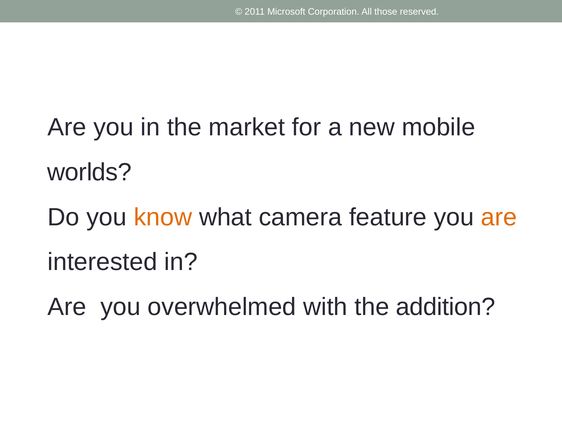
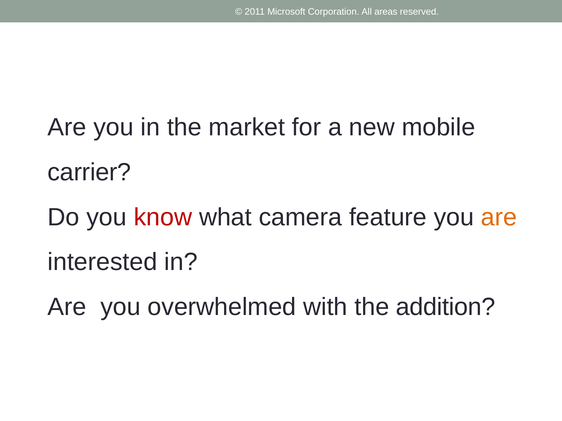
those: those -> areas (386, 12)
worlds: worlds -> carrier (89, 172)
know colour: orange -> red (163, 217)
